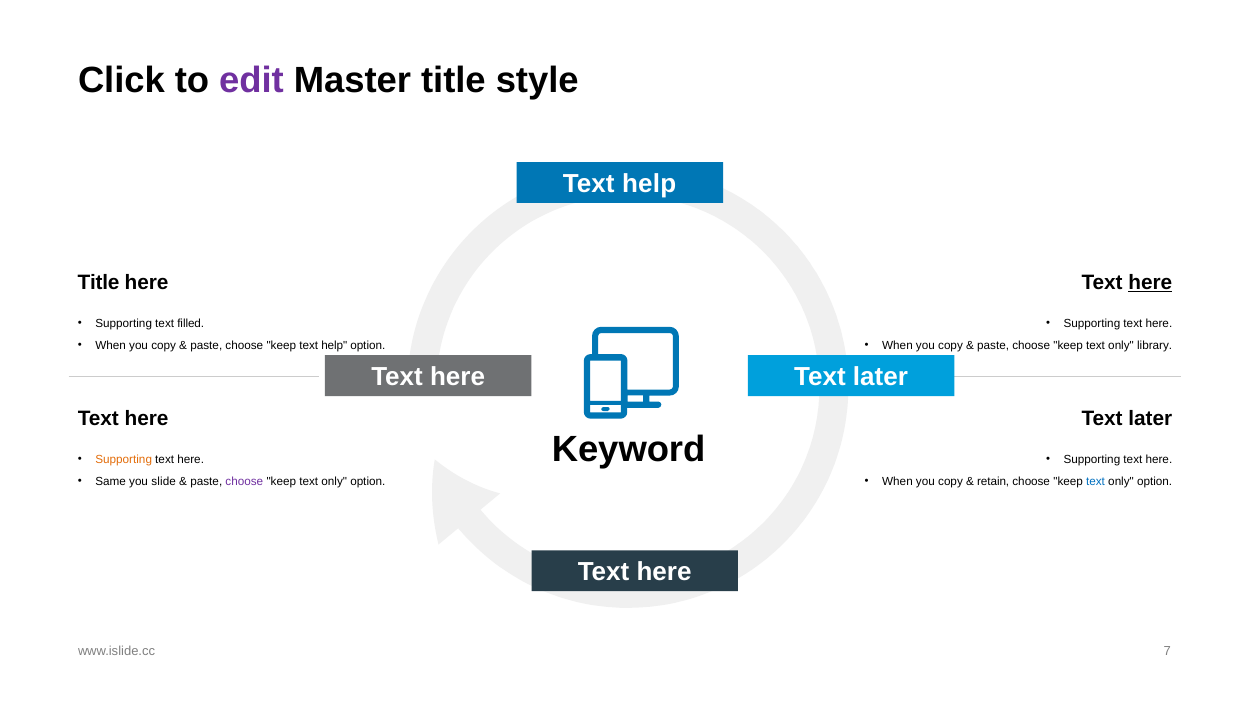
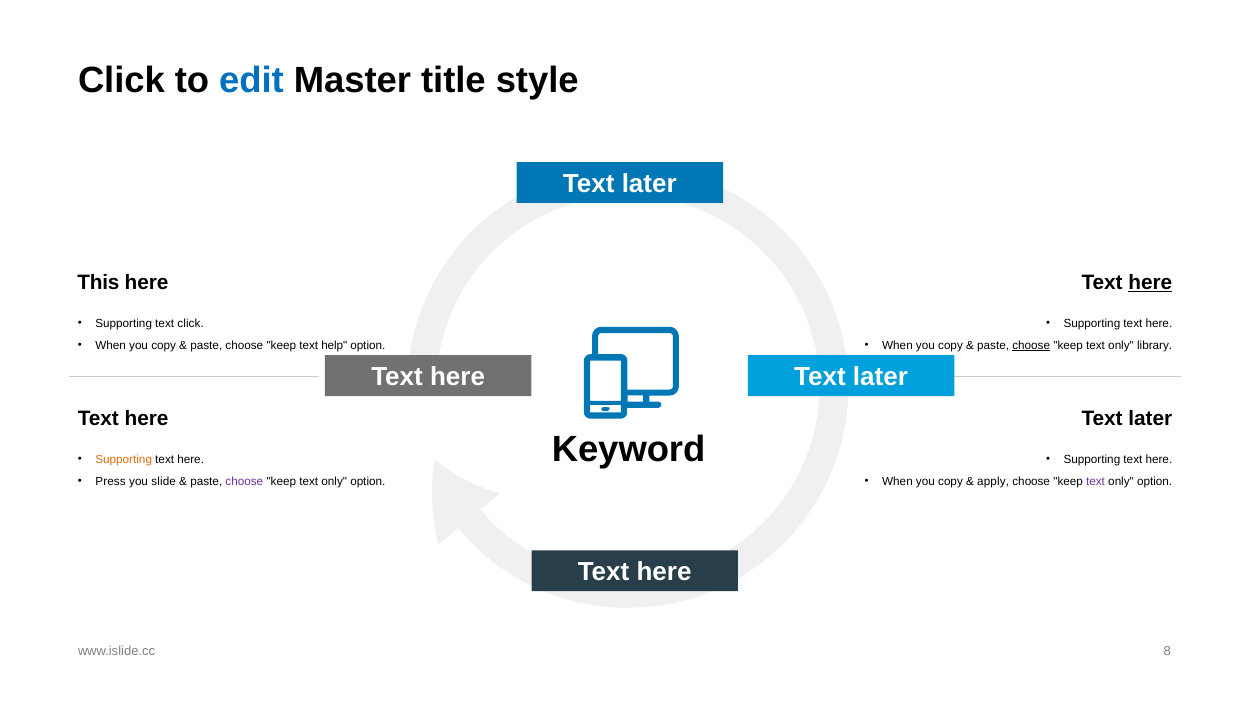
edit colour: purple -> blue (252, 81)
help: help -> later (649, 184)
Title: Title -> This (98, 283)
text filled: filled -> click (191, 324)
choose underline: none -> present (1031, 345)
Same: Same -> Press (111, 481)
retain: retain -> apply (993, 481)
text colour: blue -> purple (1096, 481)
7: 7 -> 8 (1167, 651)
